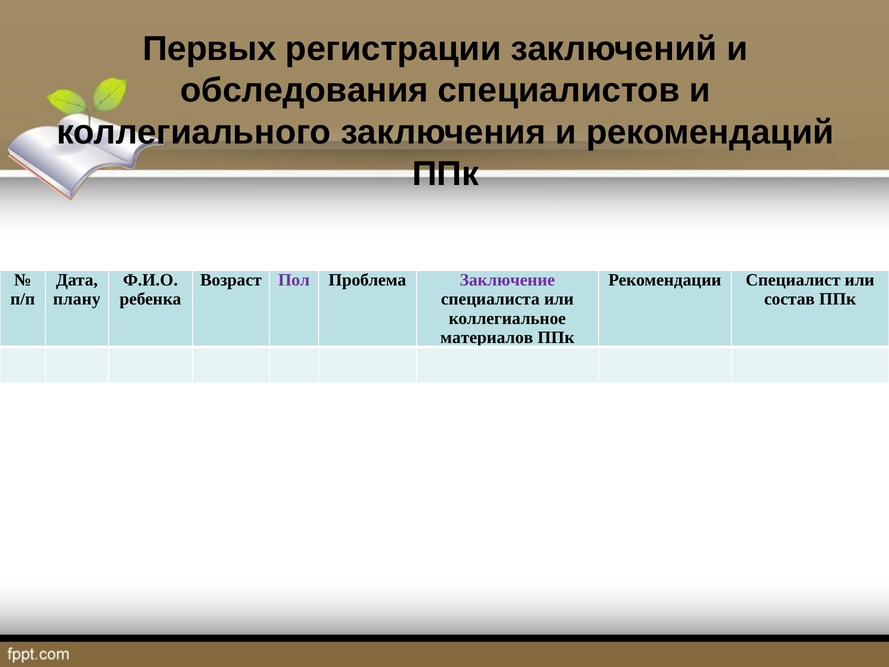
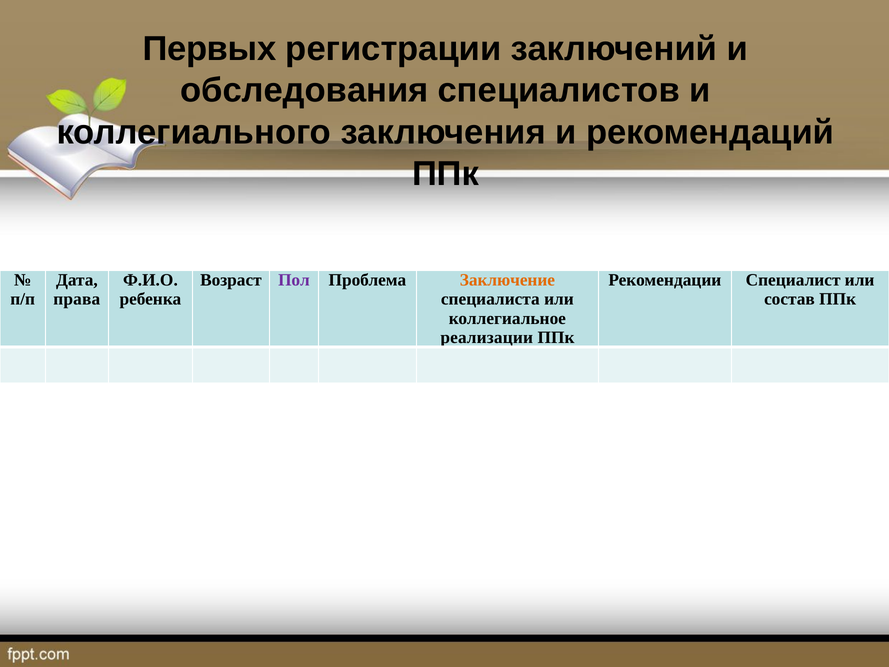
Заключение colour: purple -> orange (507, 280)
плану: плану -> права (77, 299)
материалов: материалов -> реализации (487, 337)
